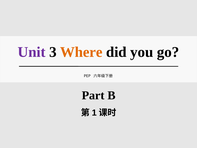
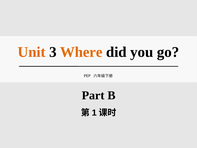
Unit colour: purple -> orange (32, 52)
